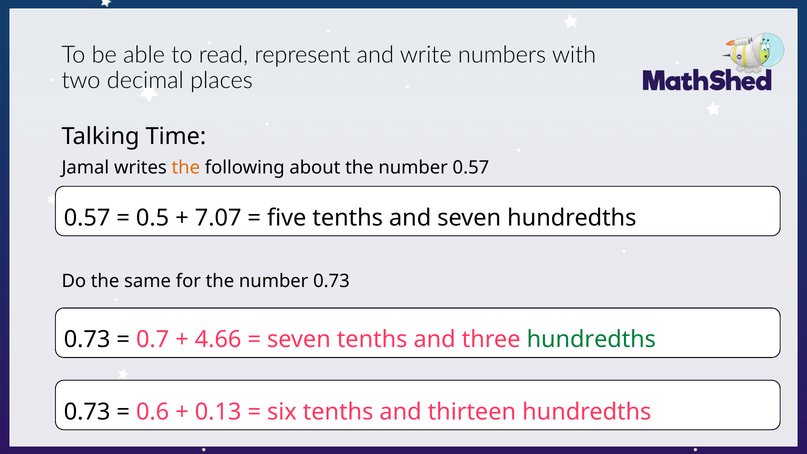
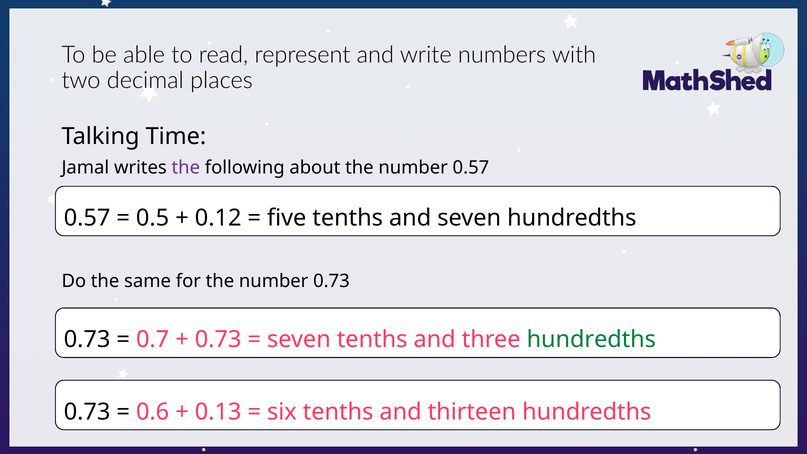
the colour: orange -> purple (186, 168)
7.07: 7.07 -> 0.12 (218, 218)
4.66: 4.66 -> 0.73 (218, 340)
